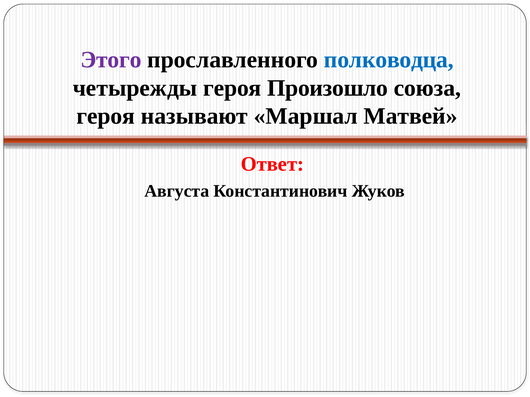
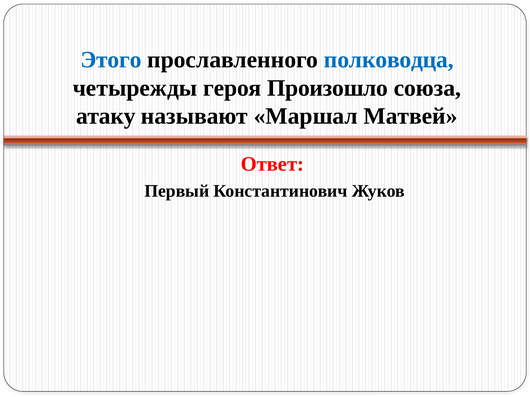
Этого colour: purple -> blue (111, 60)
героя: героя -> атаку (106, 116)
Августа: Августа -> Первый (177, 191)
